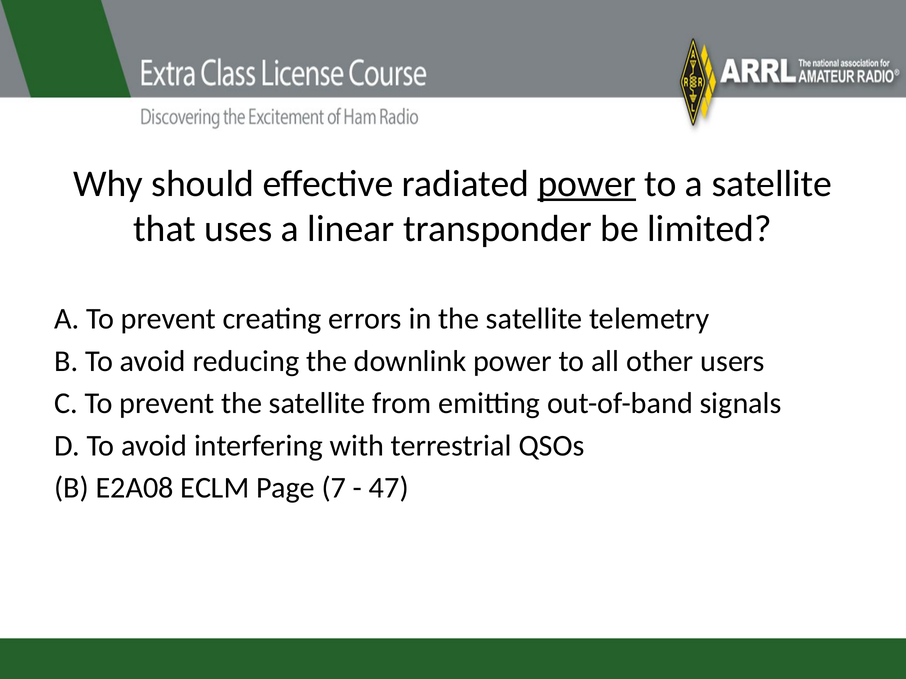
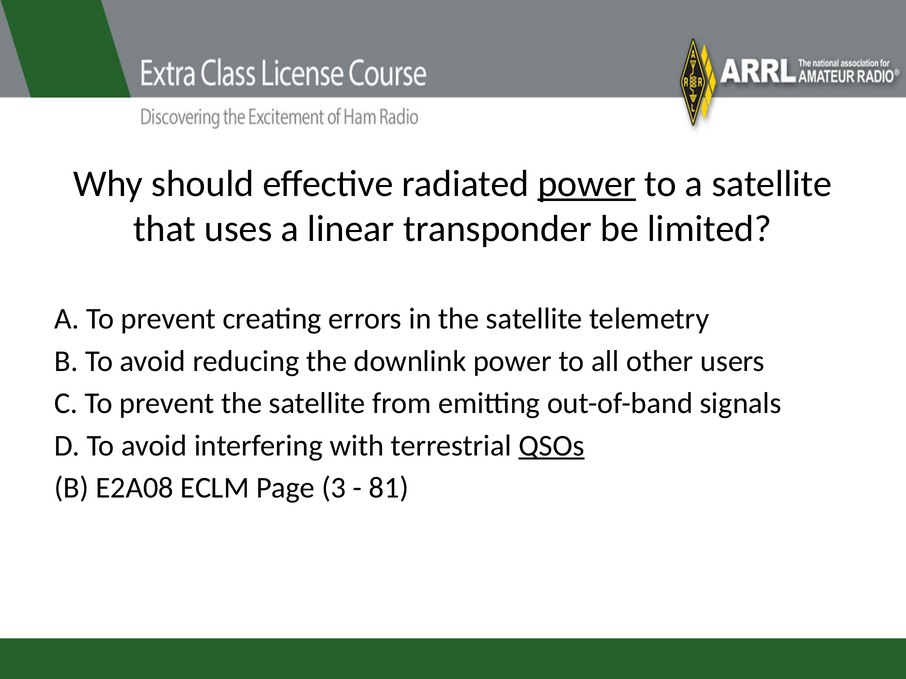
QSOs underline: none -> present (552, 446)
7: 7 -> 3 (334, 488)
47: 47 -> 81 (389, 488)
